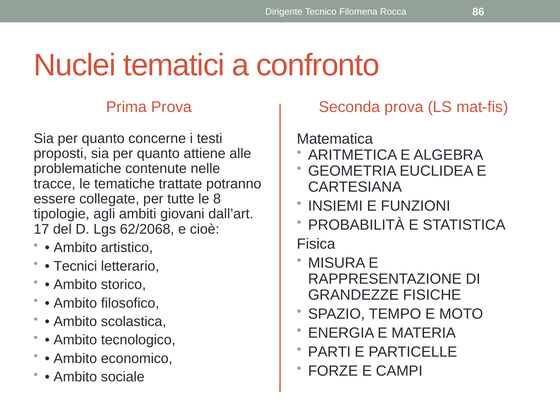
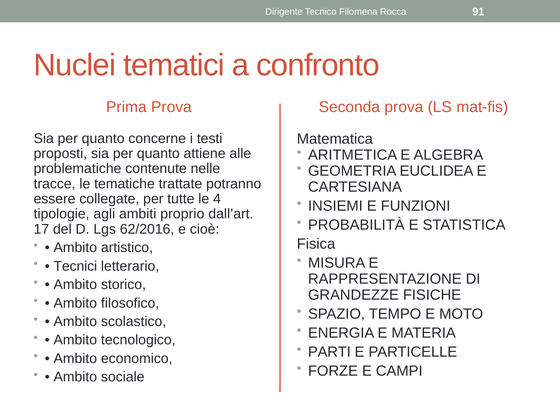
86: 86 -> 91 (478, 12)
8: 8 -> 4 (217, 199)
giovani: giovani -> proprio (182, 214)
62/2068: 62/2068 -> 62/2016 (147, 229)
scolastica: scolastica -> scolastico (134, 322)
